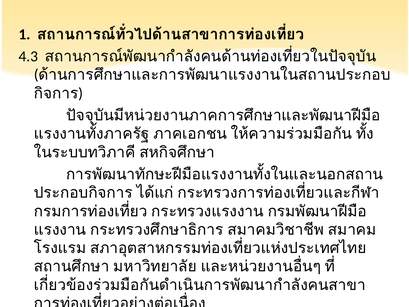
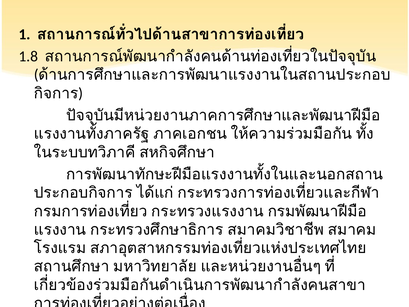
4.3: 4.3 -> 1.8 (28, 56)
